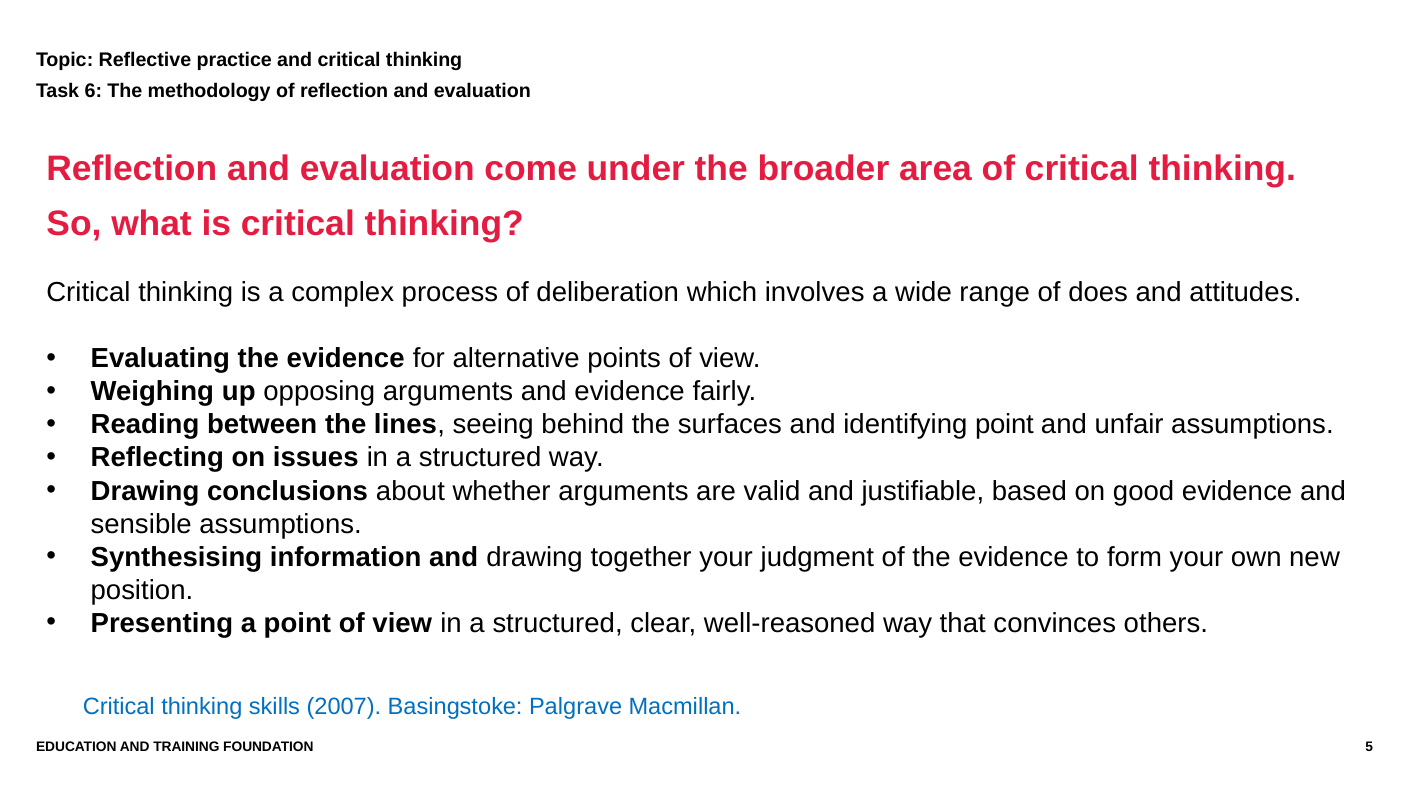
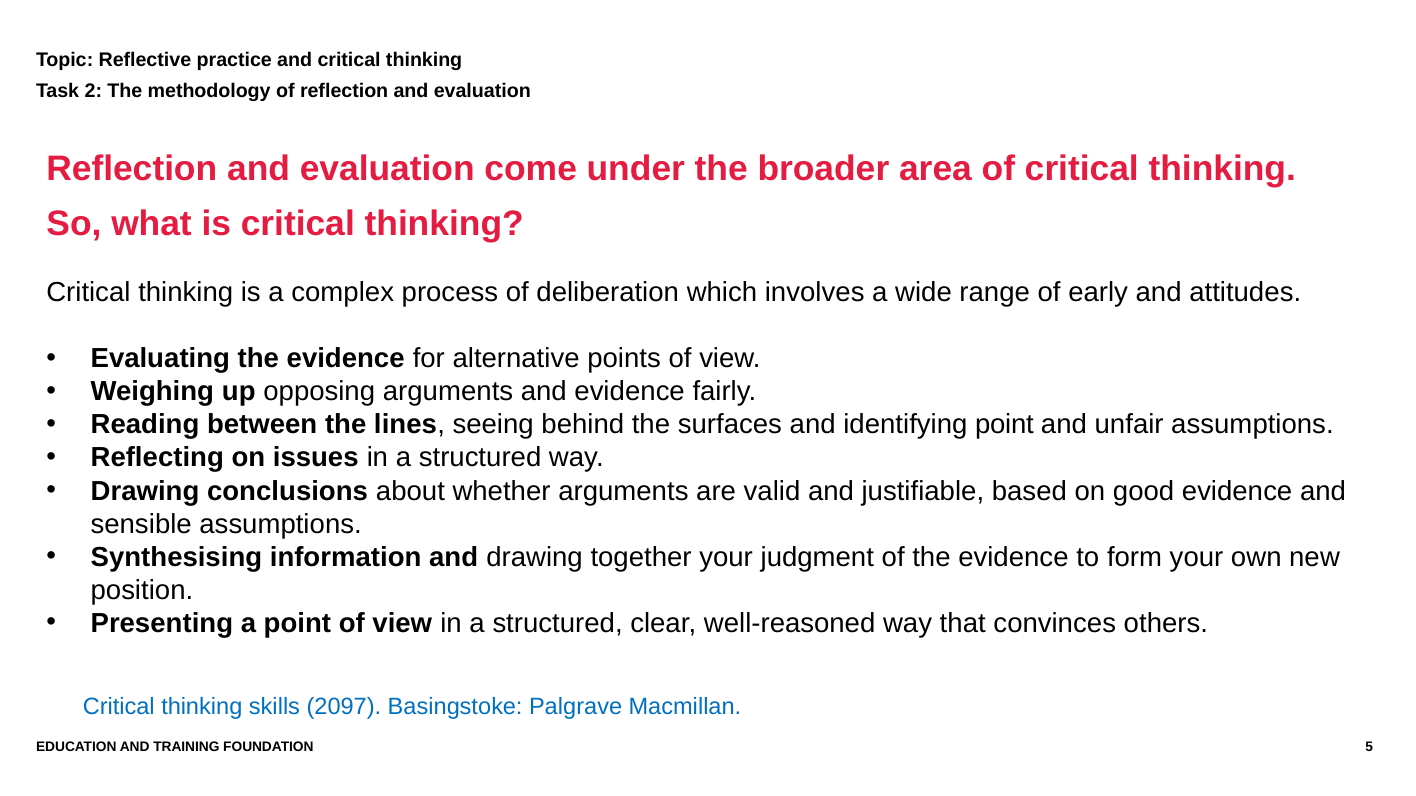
6: 6 -> 2 (93, 91)
does: does -> early (1098, 293)
2007: 2007 -> 2097 (344, 707)
